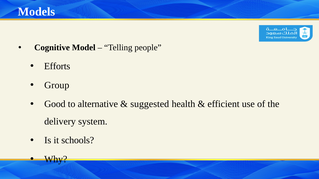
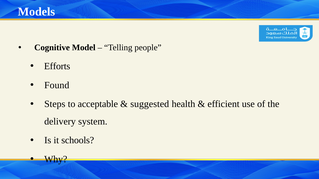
Group: Group -> Found (57, 85)
Good: Good -> Steps (55, 104)
alternative: alternative -> acceptable (98, 104)
